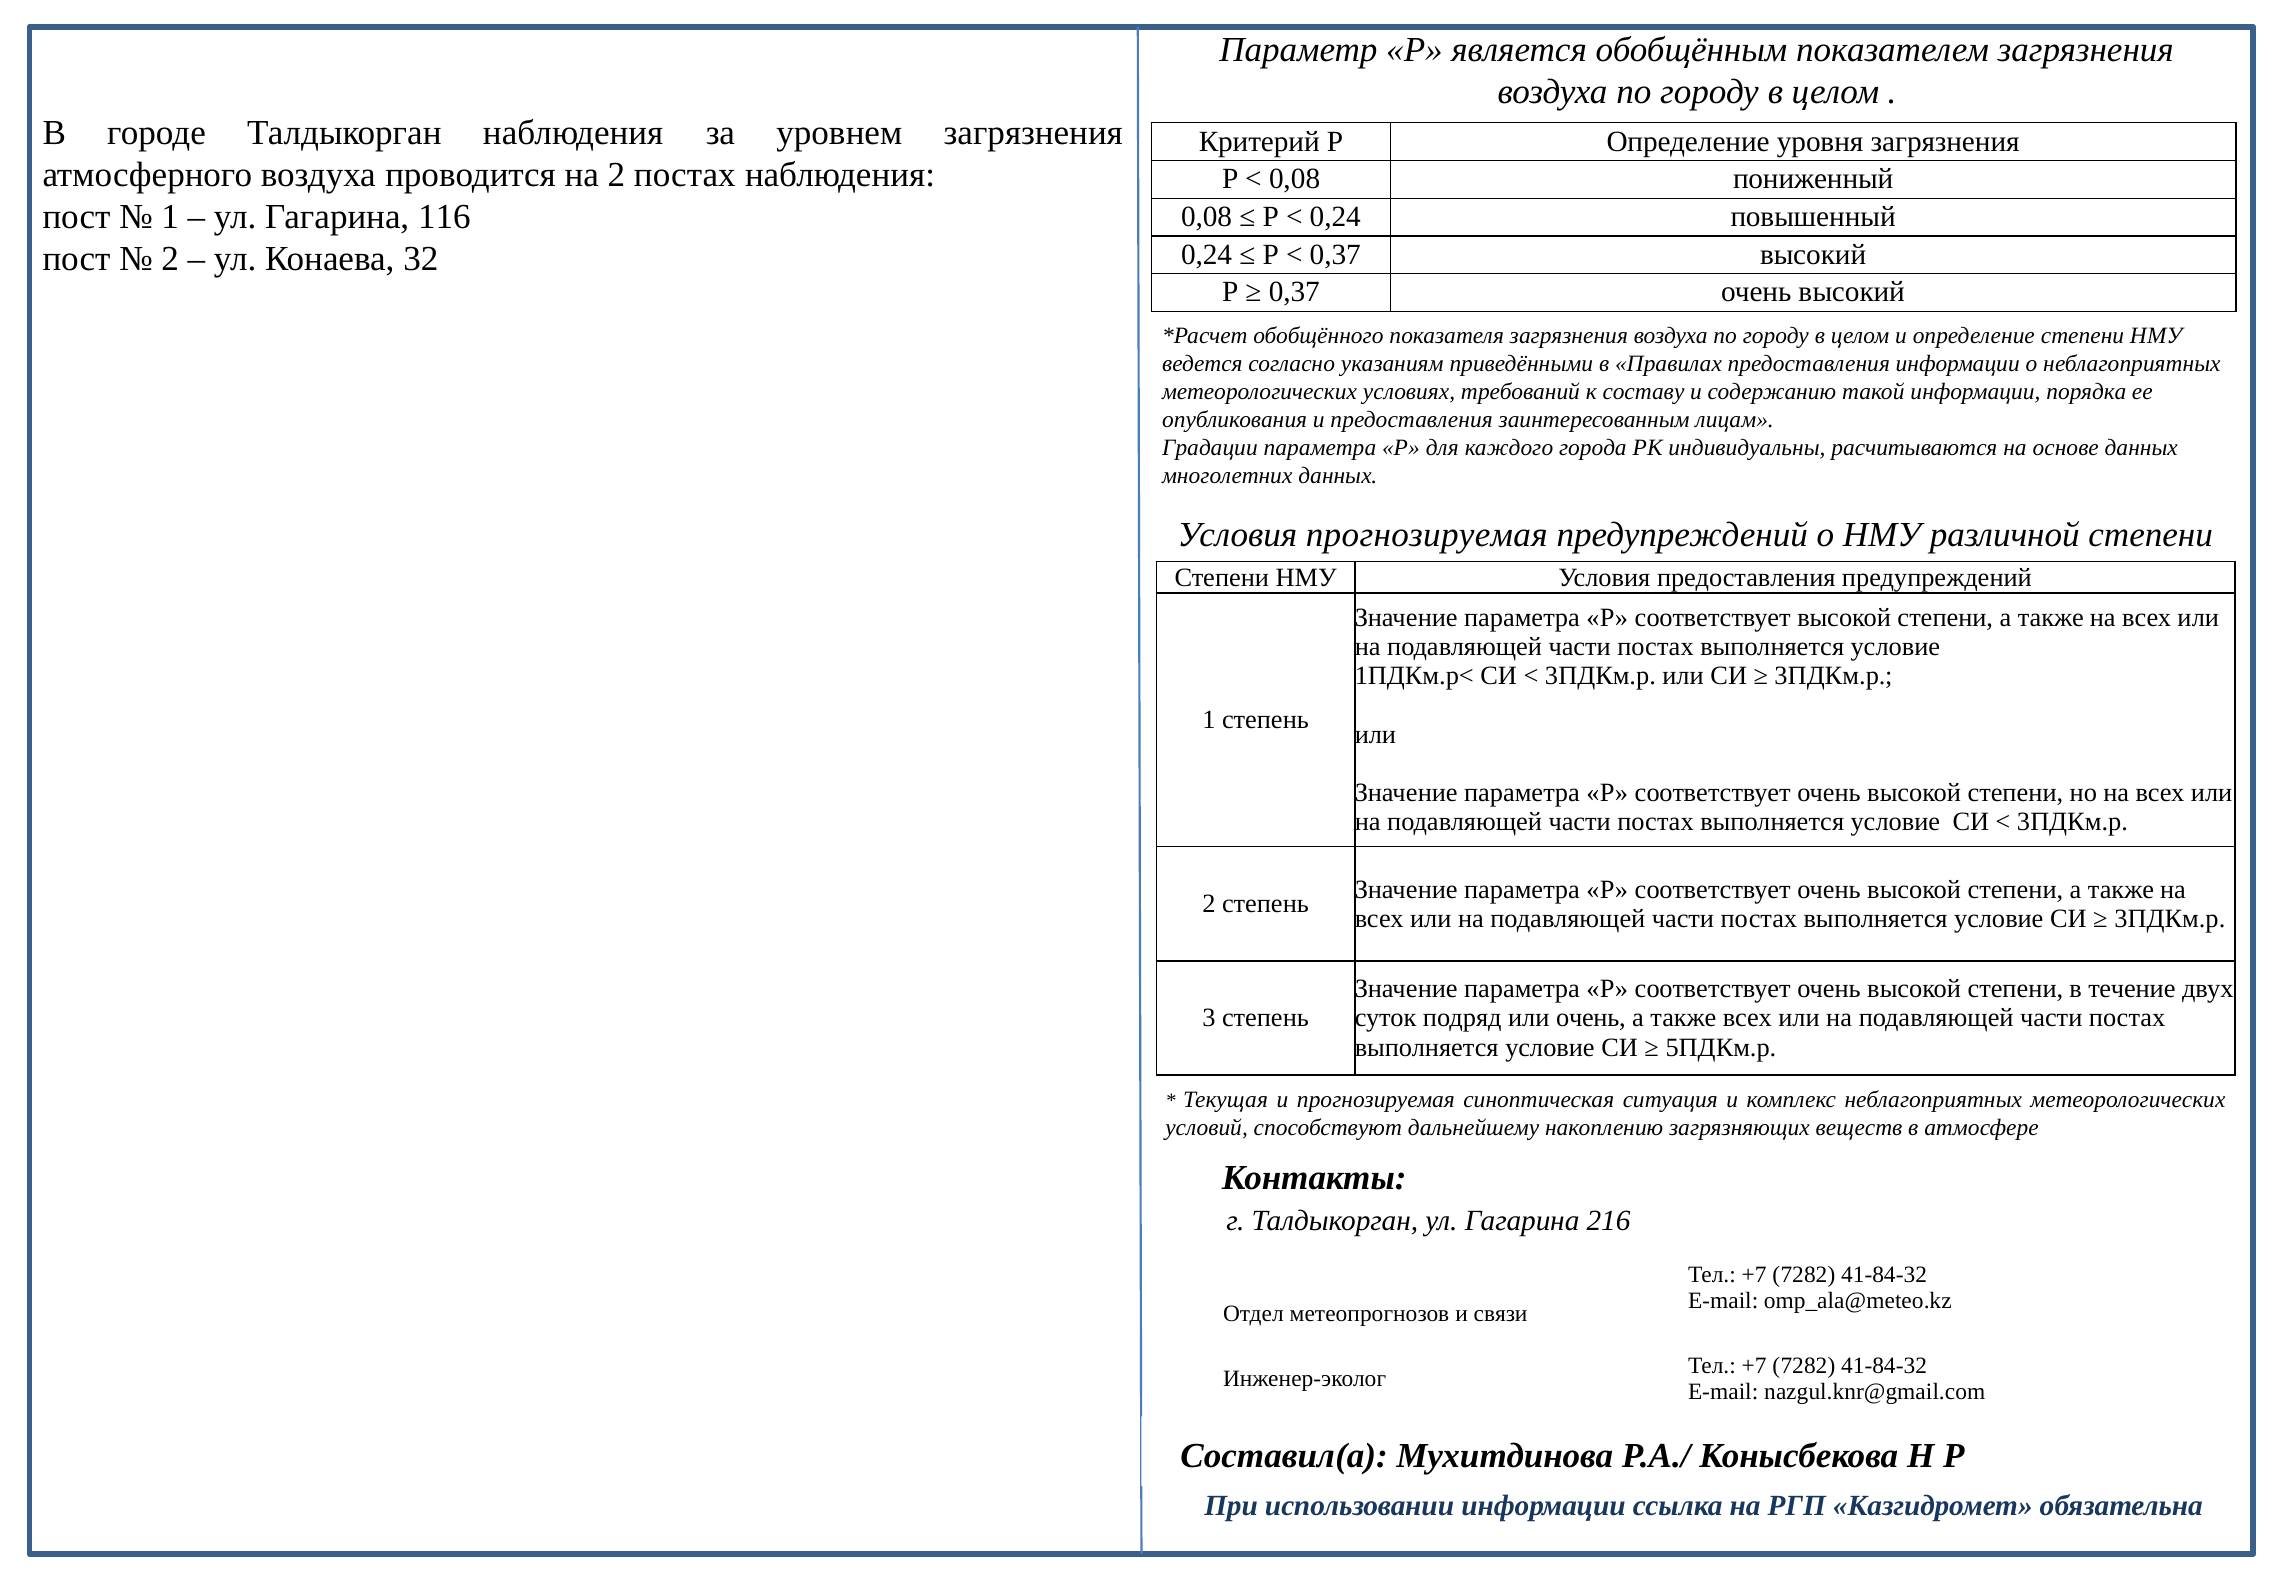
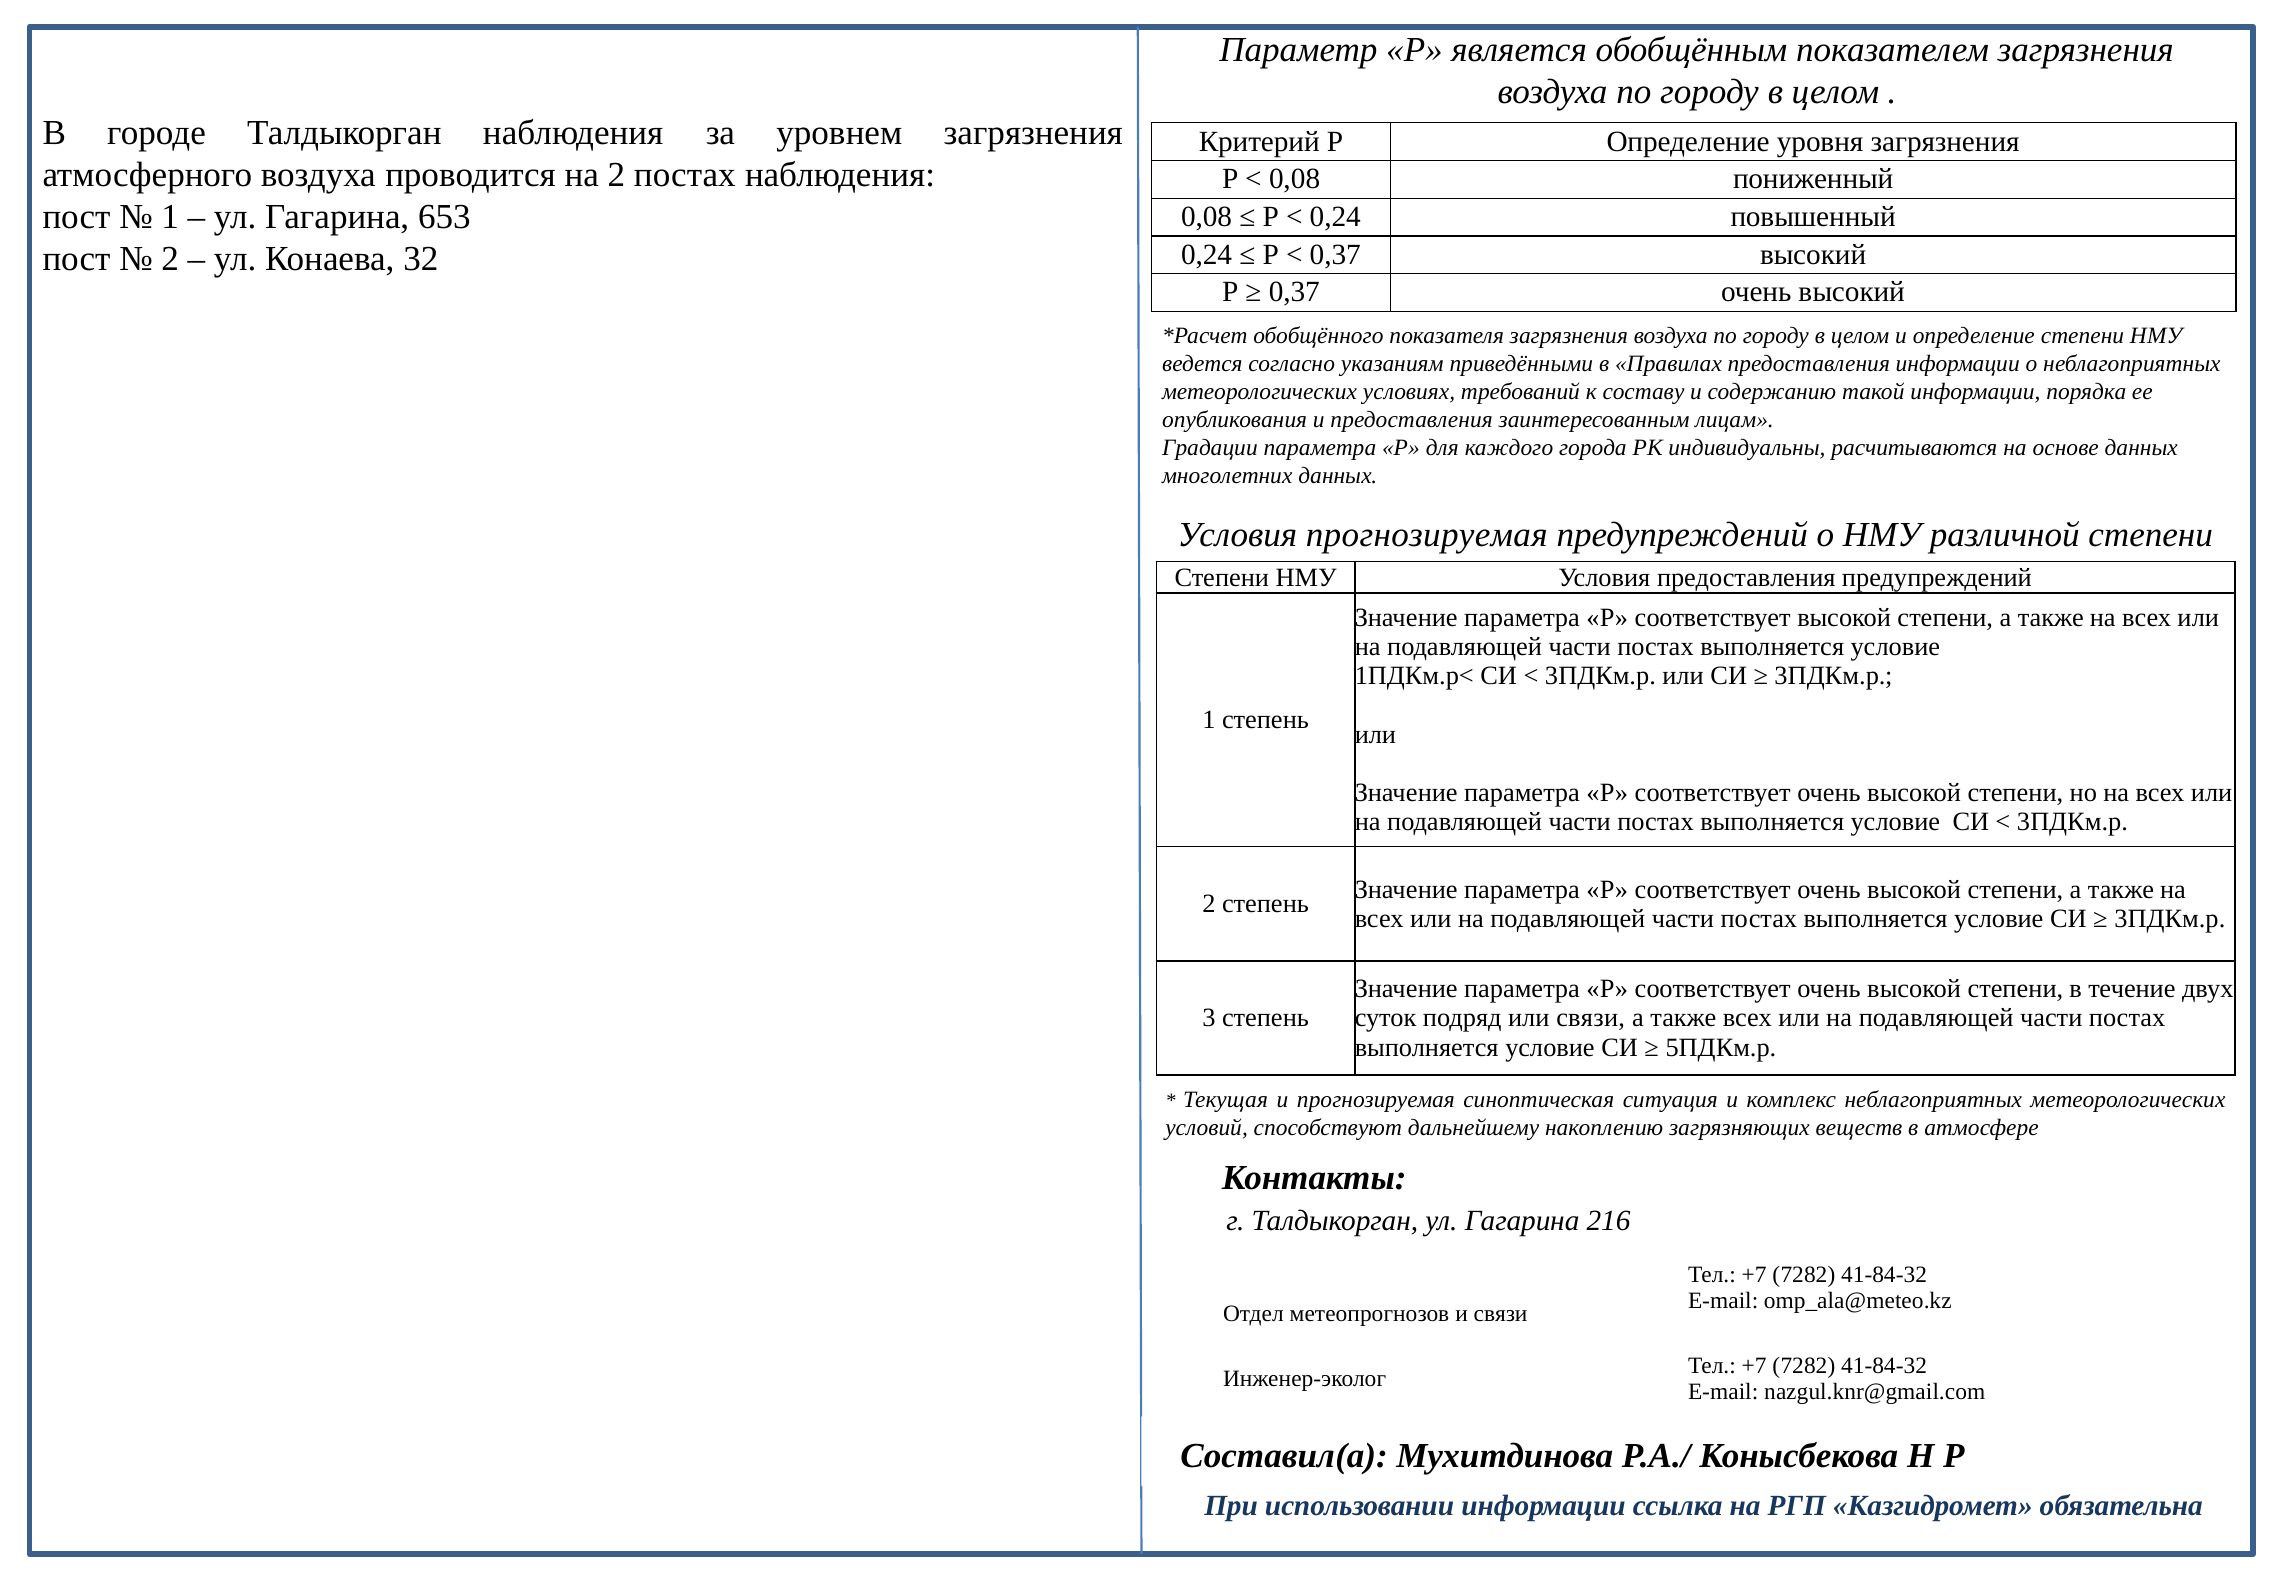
116: 116 -> 653 (444, 217)
или очень: очень -> связи (1591, 1018)
